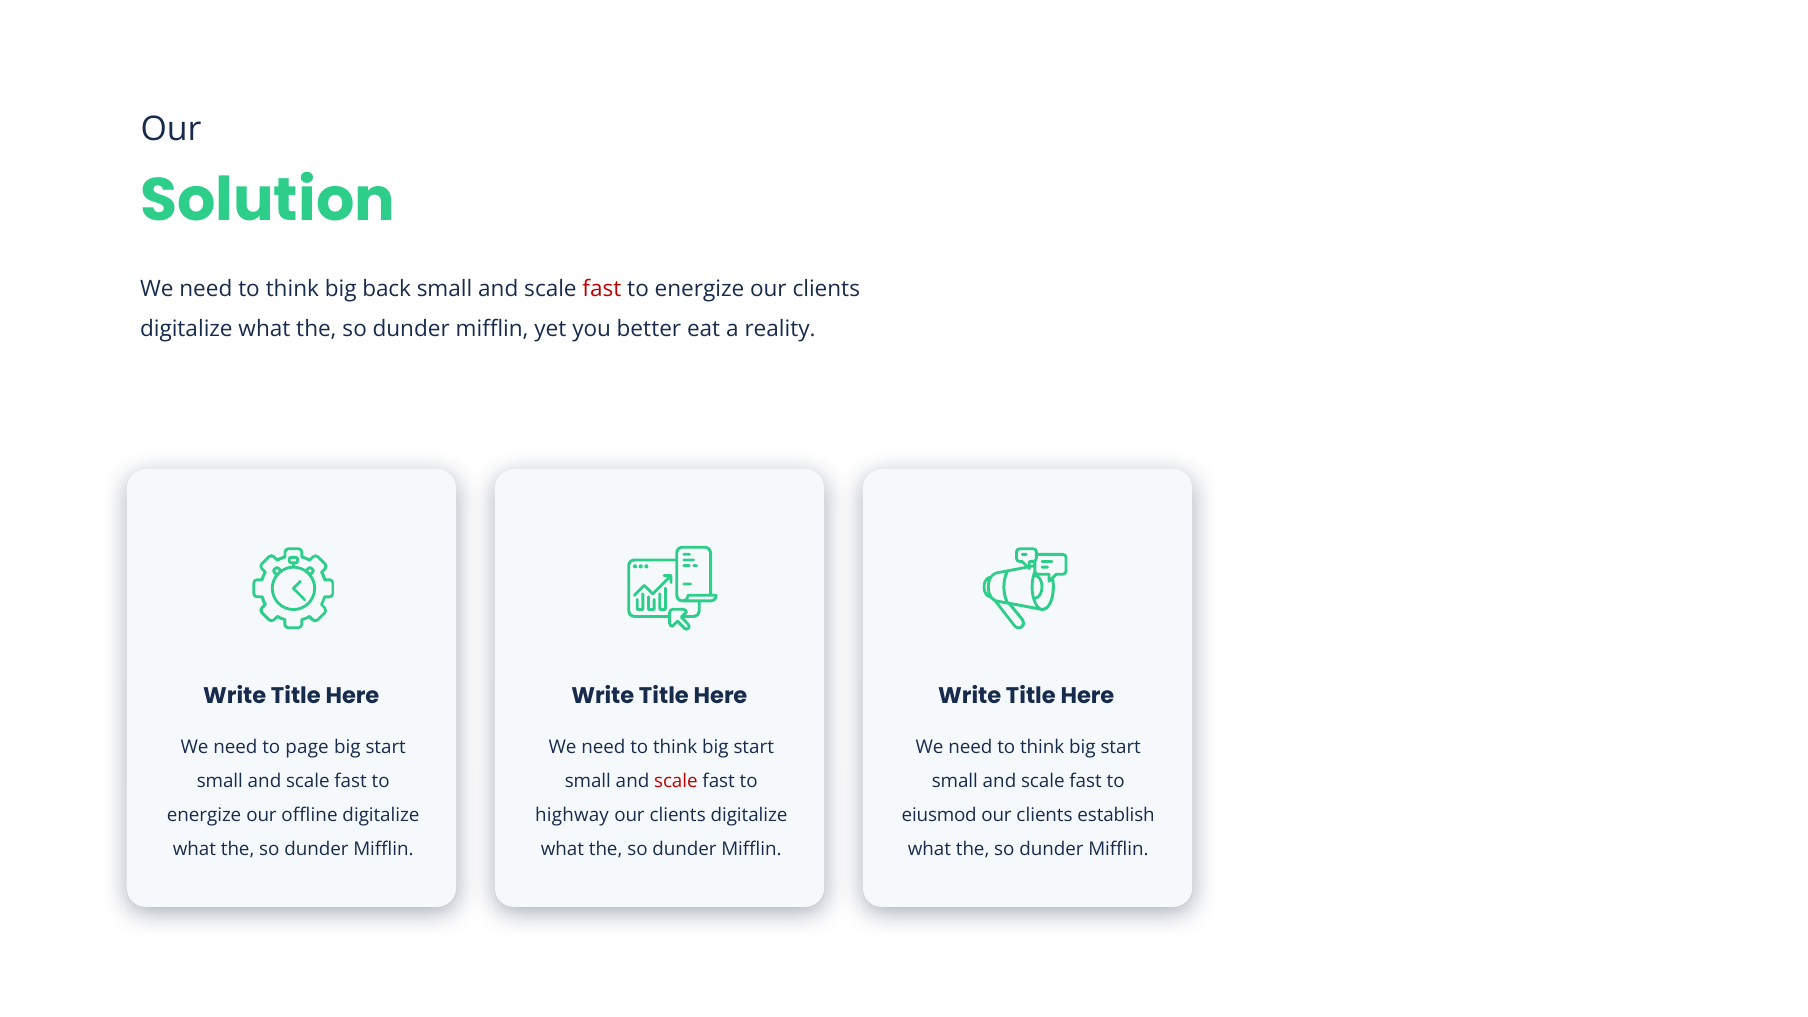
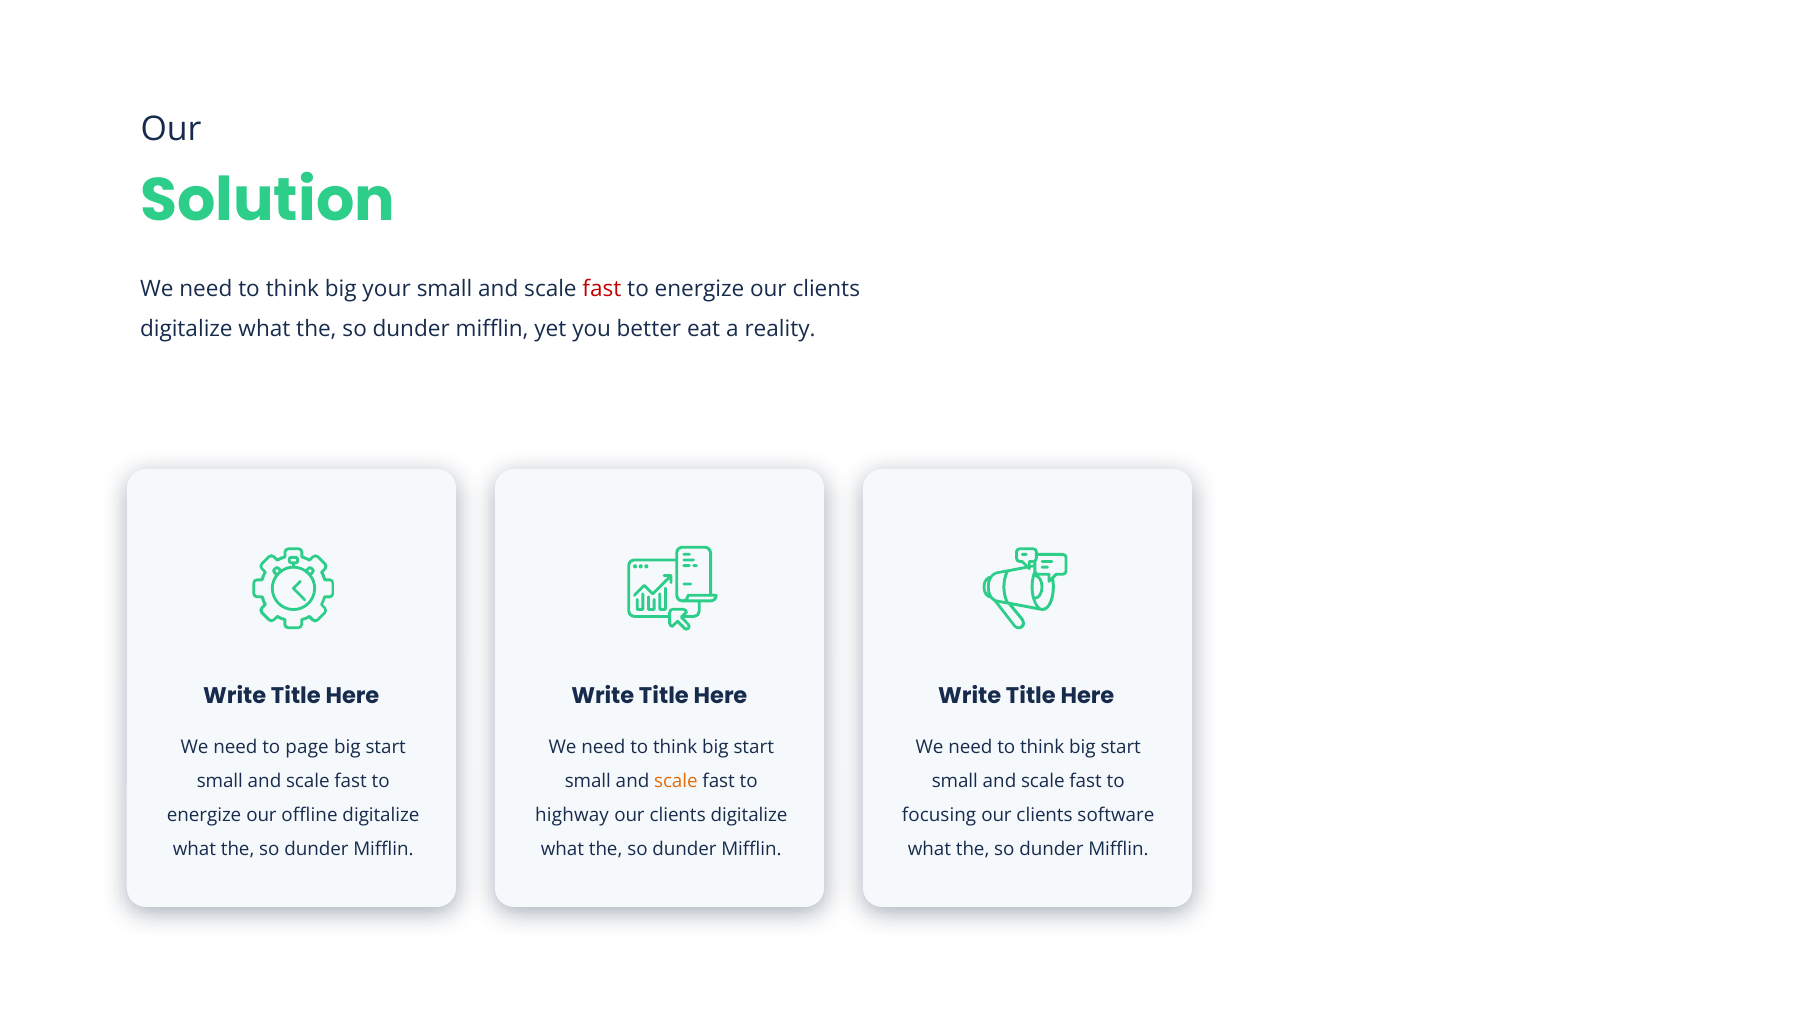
back: back -> your (387, 289)
scale colour: red -> orange (676, 782)
eiusmod: eiusmod -> focusing (939, 816)
establish: establish -> software (1116, 816)
